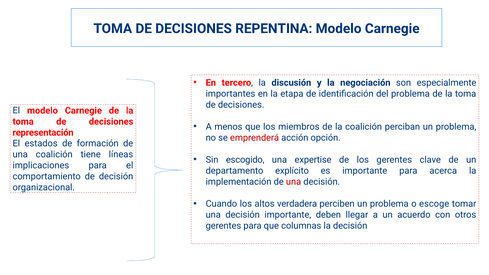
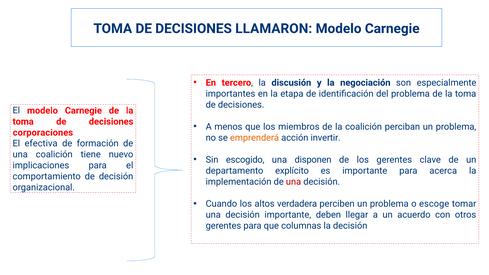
REPENTINA: REPENTINA -> LLAMARON (274, 29)
representación: representación -> corporaciones (43, 133)
emprenderá colour: red -> orange (255, 138)
opción: opción -> invertir (326, 138)
estados: estados -> efectiva (41, 144)
líneas: líneas -> nuevo (121, 155)
expertise: expertise -> disponen (313, 160)
